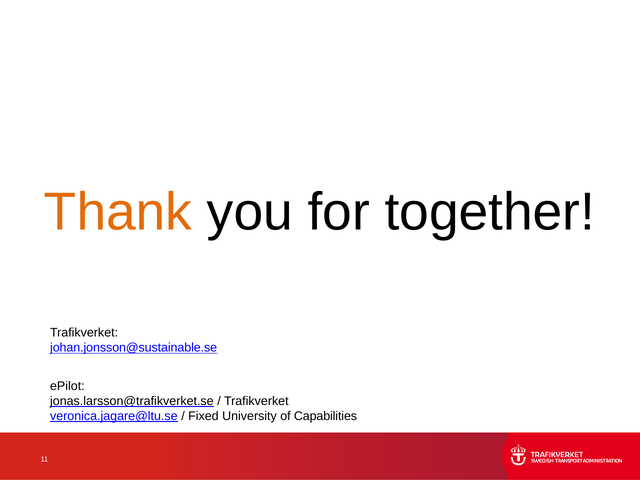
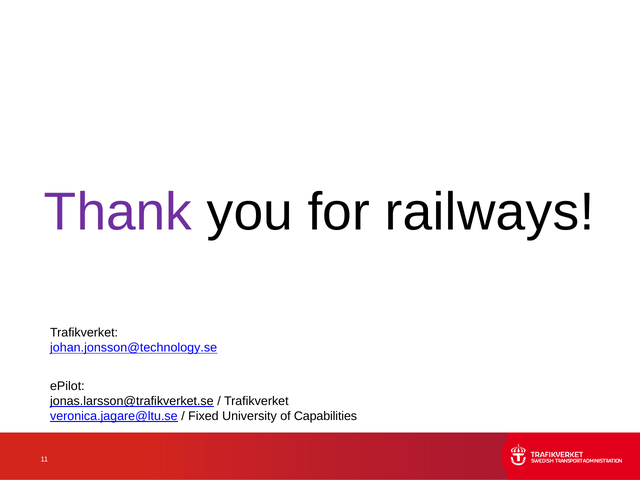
Thank colour: orange -> purple (118, 212)
together: together -> railways (490, 212)
johan.jonsson@sustainable.se: johan.jonsson@sustainable.se -> johan.jonsson@technology.se (134, 348)
